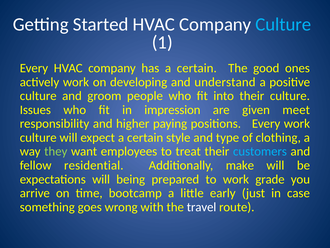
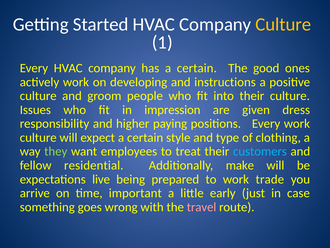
Culture colour: light blue -> yellow (283, 24)
understand: understand -> instructions (225, 82)
meet: meet -> dress (296, 110)
expectations will: will -> live (101, 179)
grade: grade -> trade (270, 179)
bootcamp: bootcamp -> important (135, 193)
travel colour: white -> pink (202, 207)
